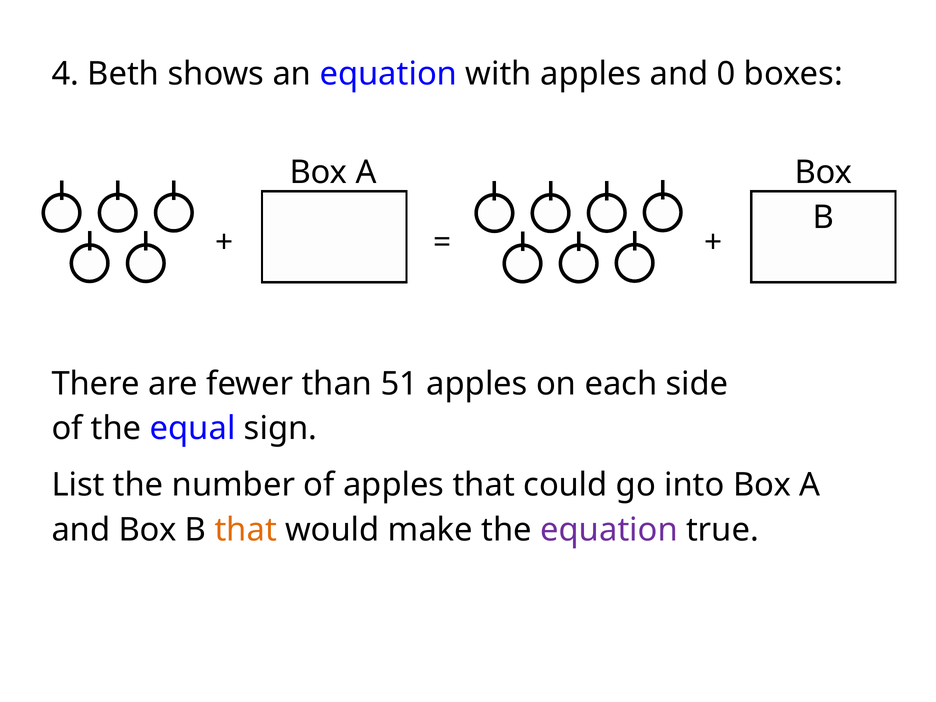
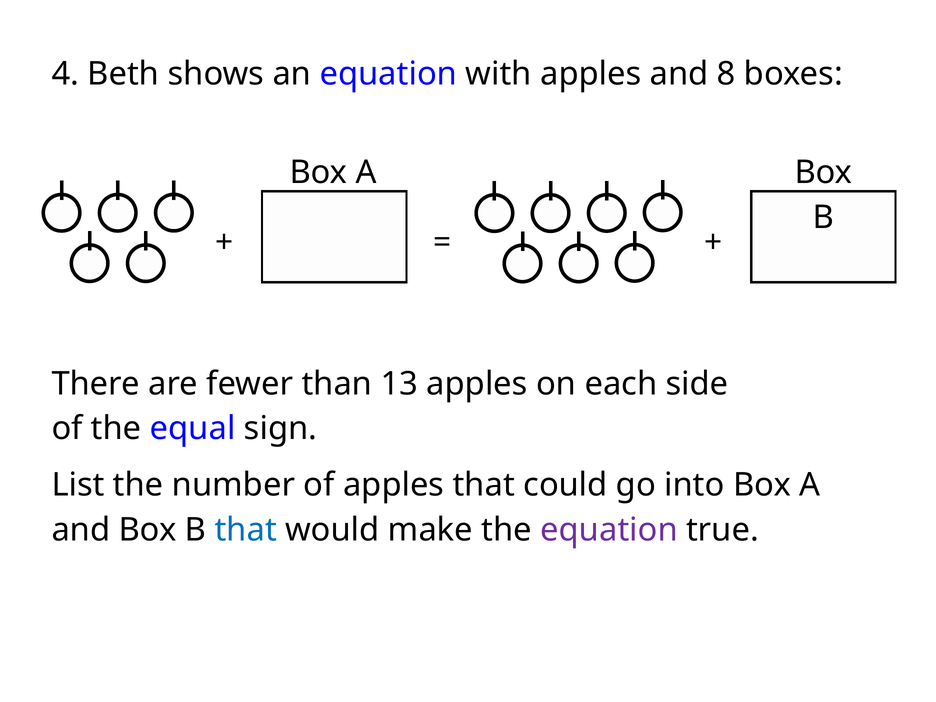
0: 0 -> 8 (726, 74)
51: 51 -> 13 (399, 384)
that colour: orange -> blue (246, 530)
